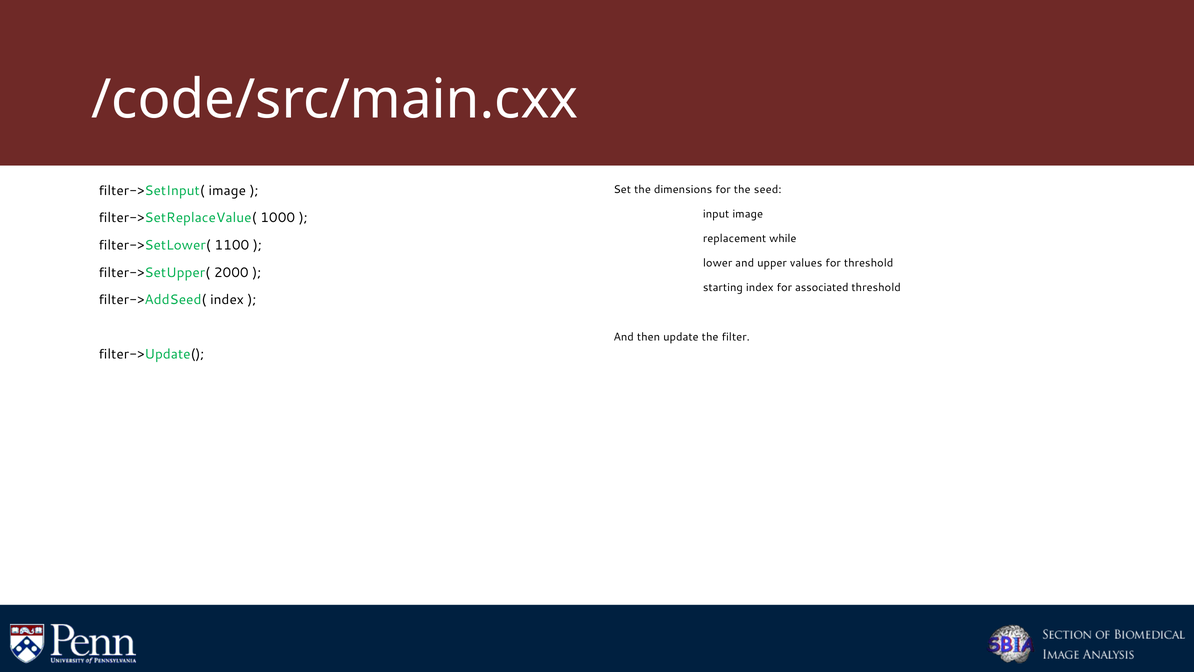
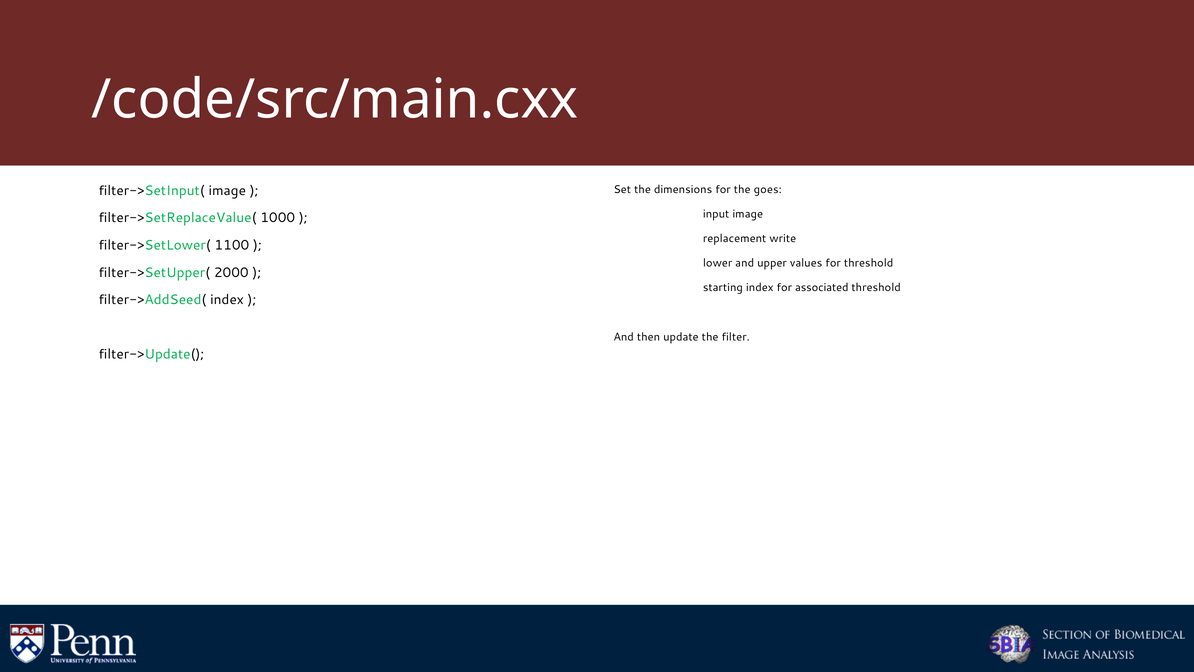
seed: seed -> goes (768, 189)
while: while -> write (783, 238)
